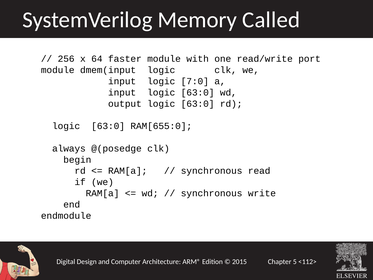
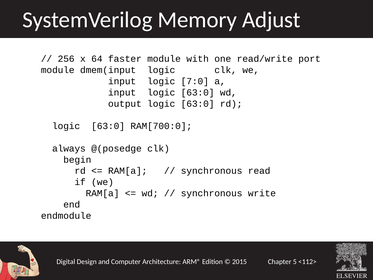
Called: Called -> Adjust (271, 20)
RAM[655:0: RAM[655:0 -> RAM[700:0 (161, 126)
